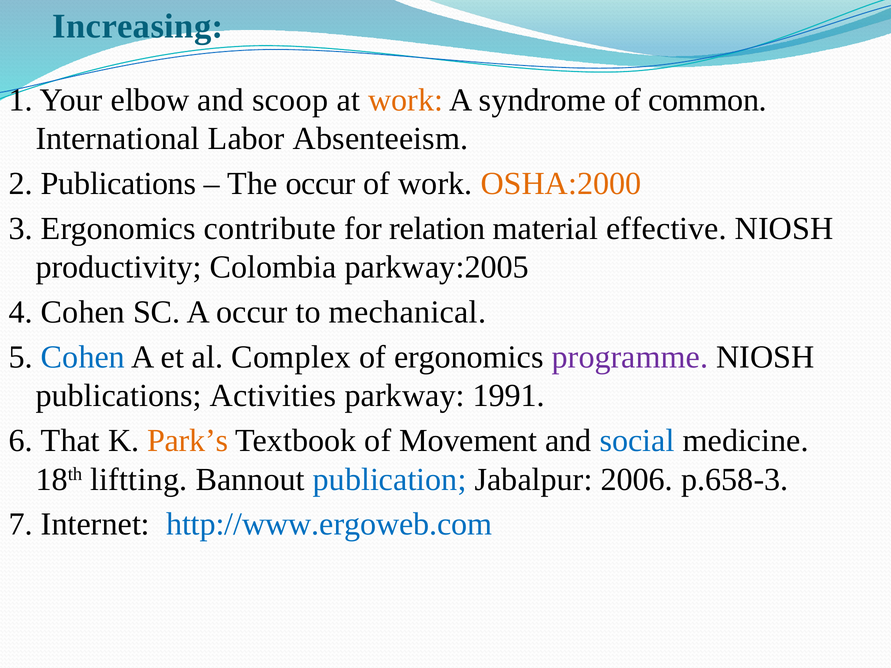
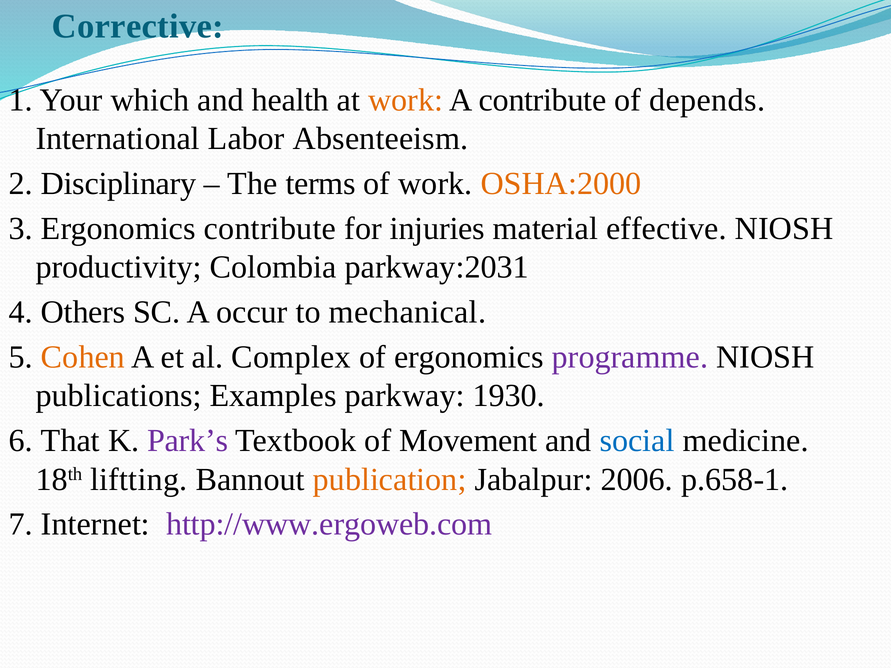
Increasing: Increasing -> Corrective (138, 26)
elbow: elbow -> which (150, 100)
scoop: scoop -> health (290, 100)
A syndrome: syndrome -> contribute (543, 100)
common: common -> depends (707, 100)
2 Publications: Publications -> Disciplinary (119, 184)
The occur: occur -> terms (321, 184)
relation: relation -> injuries (437, 229)
parkway:2005: parkway:2005 -> parkway:2031 (437, 267)
4 Cohen: Cohen -> Others (83, 312)
Cohen colour: blue -> orange (83, 357)
Activities: Activities -> Examples (273, 396)
1991: 1991 -> 1930 (509, 396)
Park’s colour: orange -> purple (188, 441)
publication colour: blue -> orange (390, 480)
p.658-3: p.658-3 -> p.658-1 (735, 480)
http://www.ergoweb.com colour: blue -> purple (329, 525)
